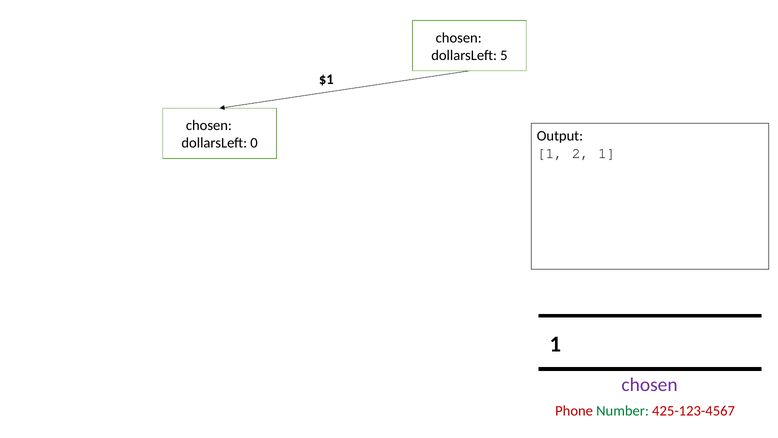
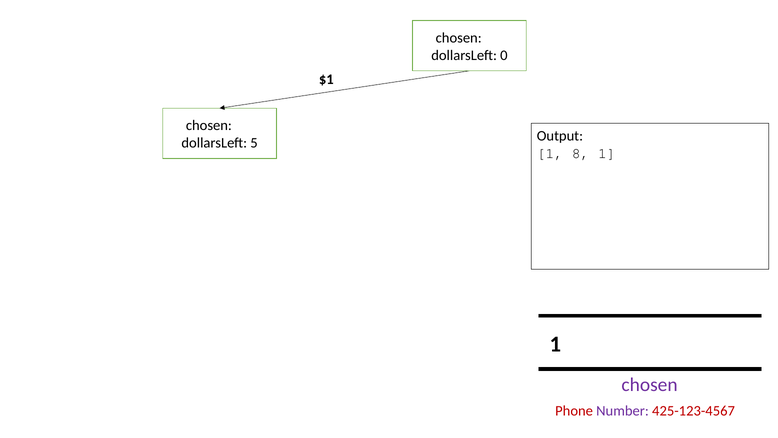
5: 5 -> 0 (504, 55)
0: 0 -> 5 (254, 143)
2: 2 -> 8 (581, 153)
Number colour: green -> purple (622, 411)
